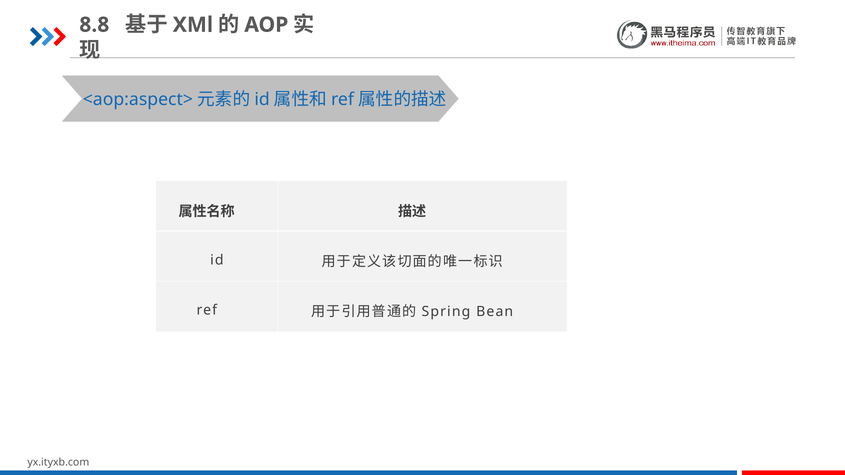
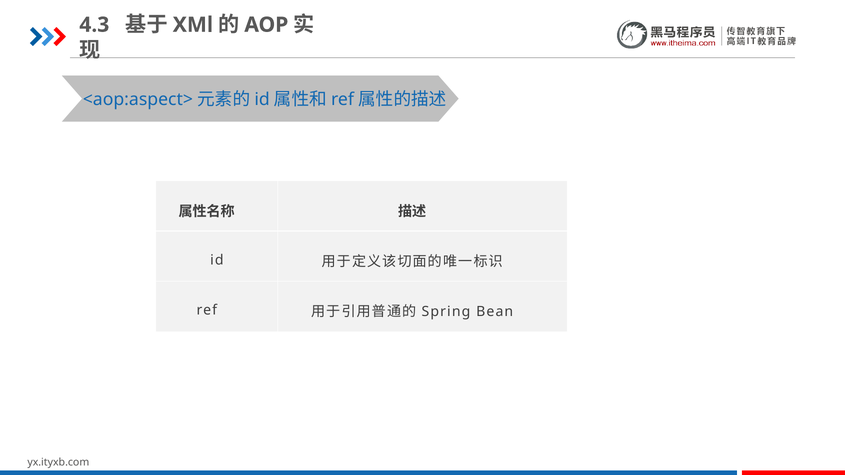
8.8: 8.8 -> 4.3 (94, 25)
